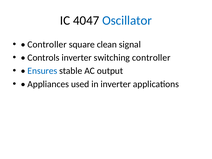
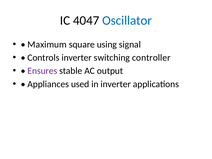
Controller: Controller -> Maximum (47, 44)
clean: clean -> using (107, 44)
Ensures colour: blue -> purple (42, 71)
